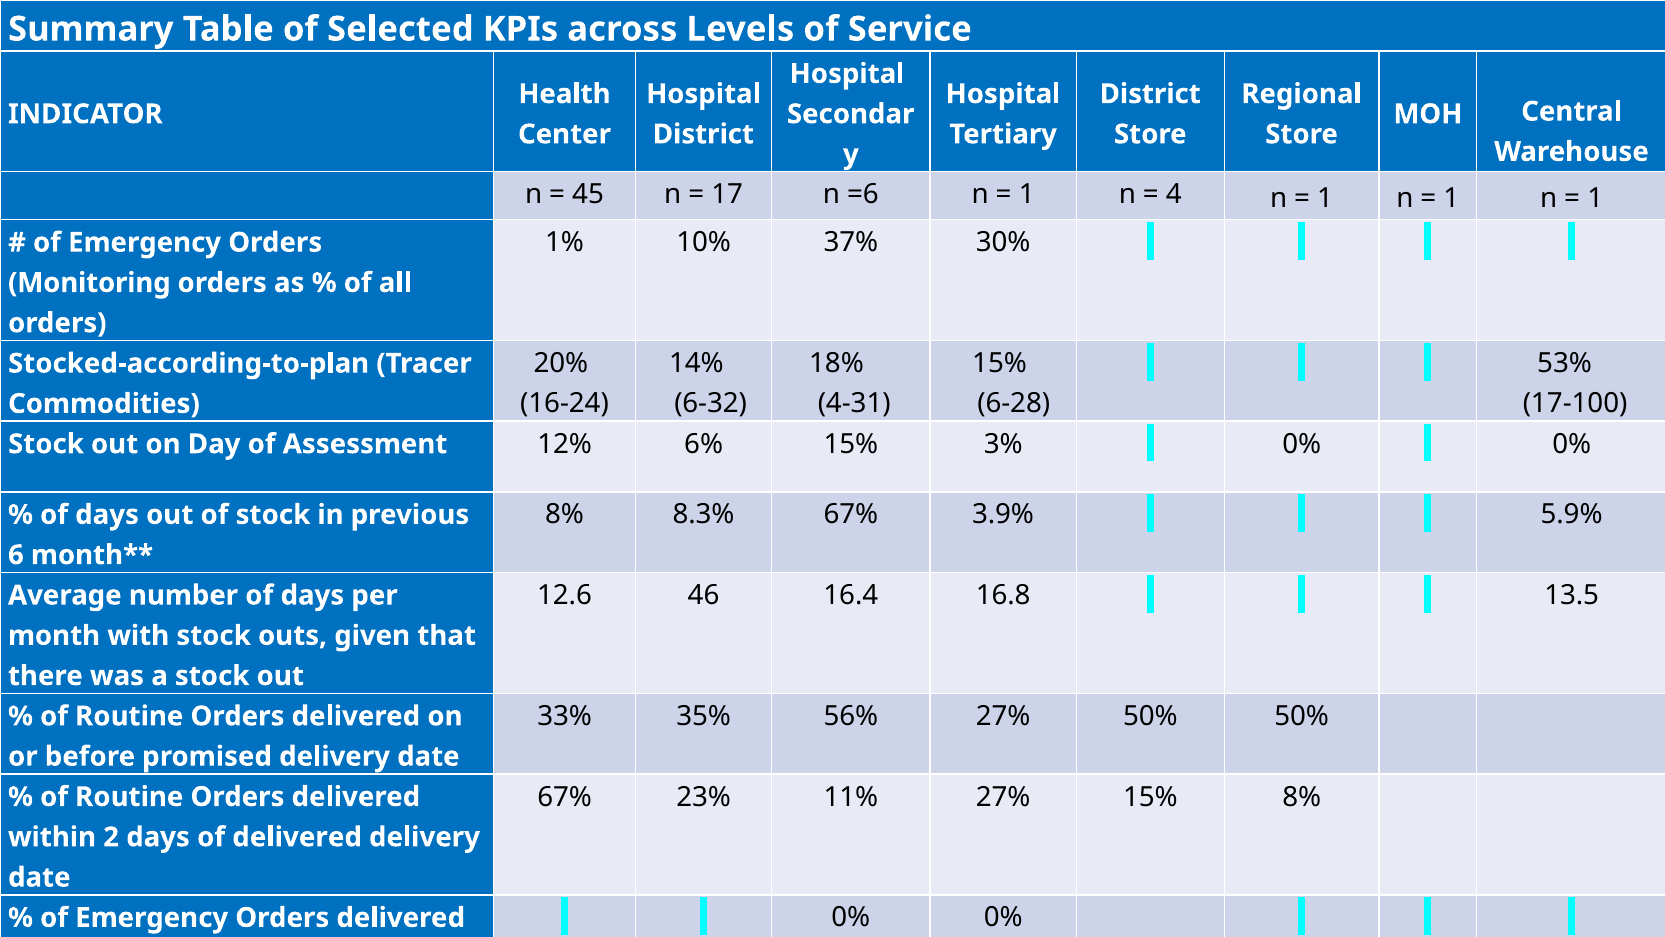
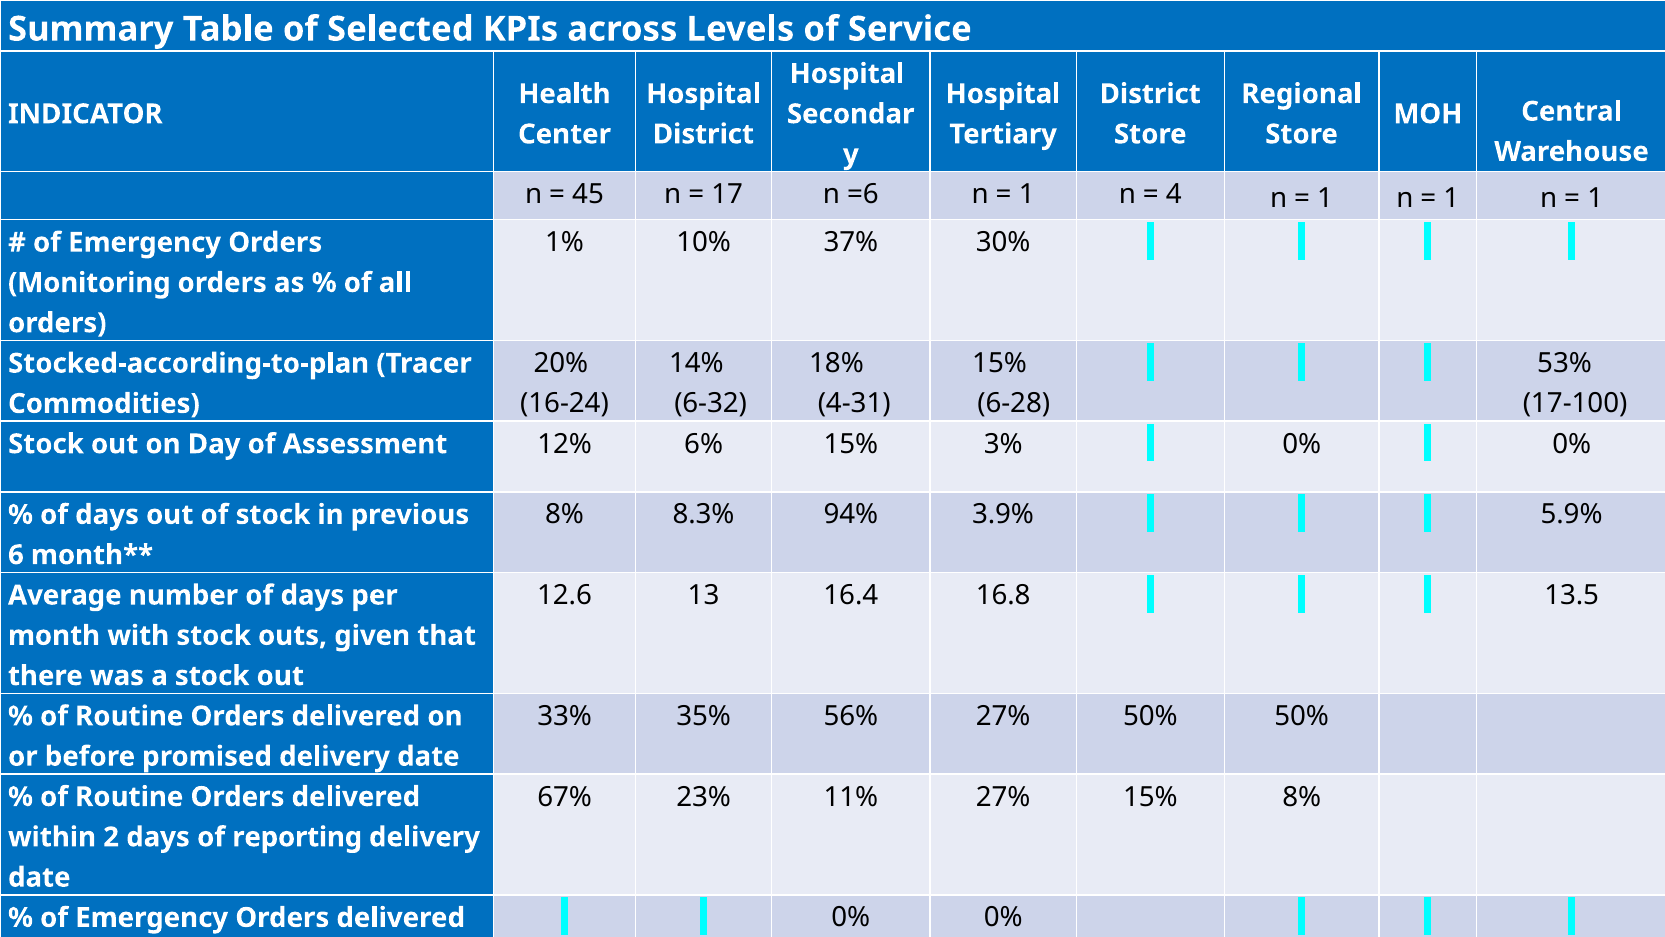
8.3% 67%: 67% -> 94% (851, 515)
46: 46 -> 13 (704, 595)
of delivered: delivered -> reporting (297, 837)
